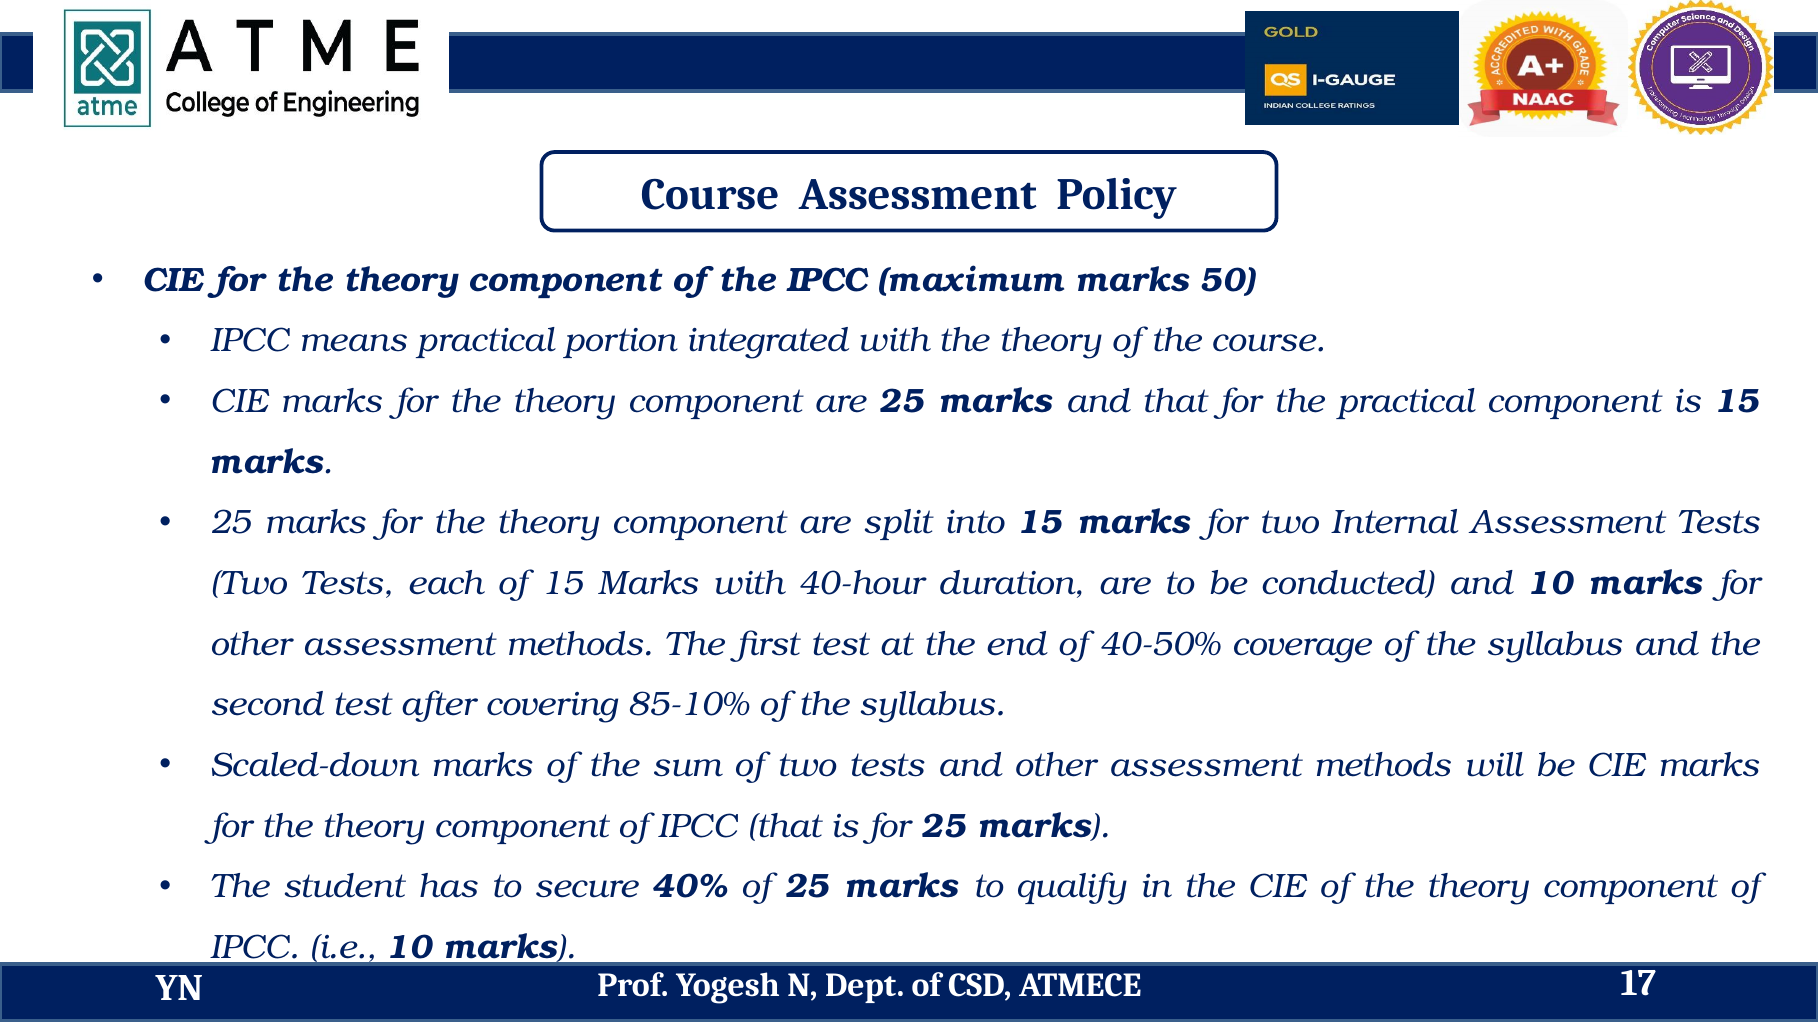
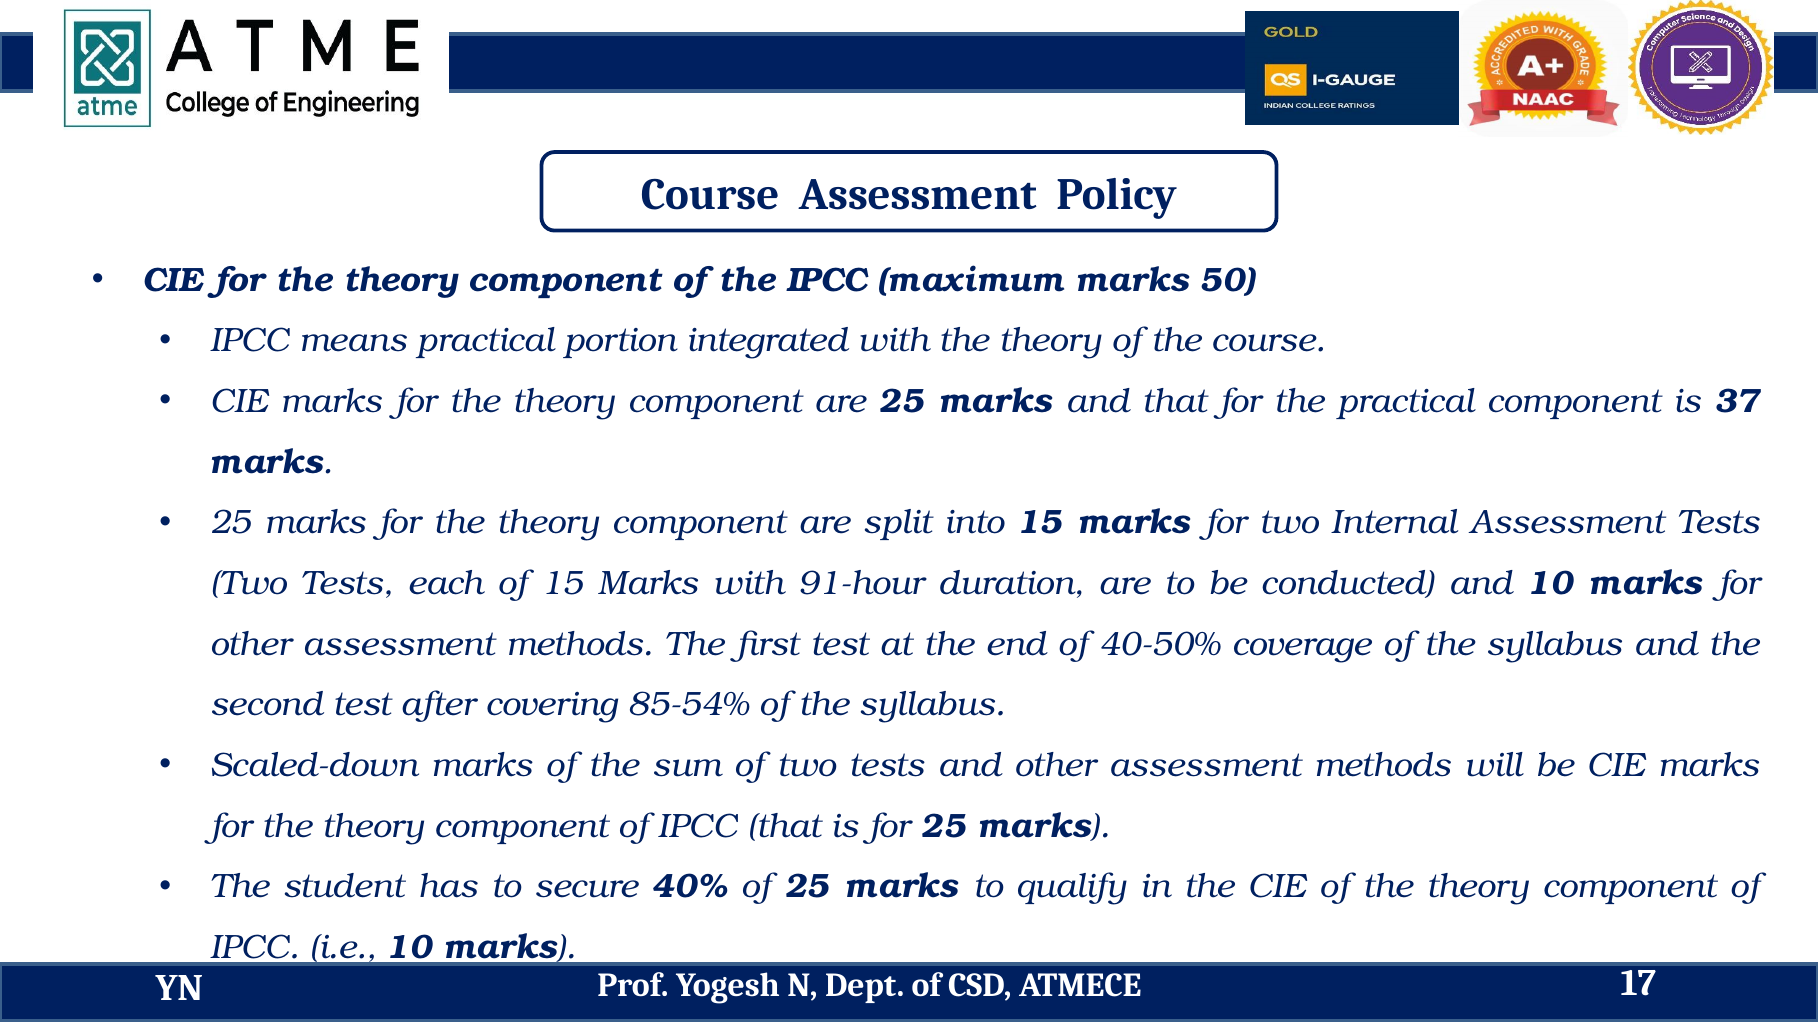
is 15: 15 -> 37 (1737, 402)
40-hour: 40-hour -> 91-hour (861, 584)
85-10%: 85-10% -> 85-54% (688, 705)
